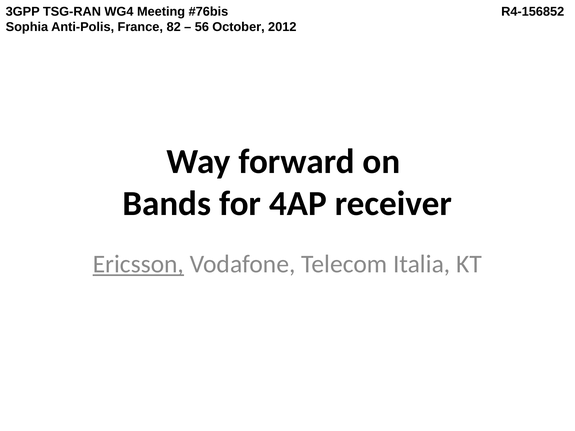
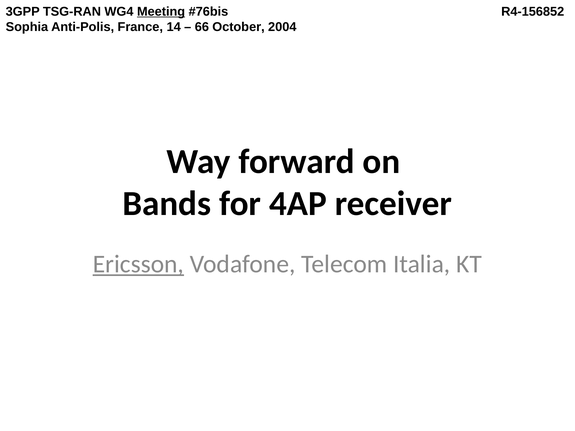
Meeting underline: none -> present (161, 12)
82: 82 -> 14 (174, 27)
56: 56 -> 66 (202, 27)
2012: 2012 -> 2004 (282, 27)
